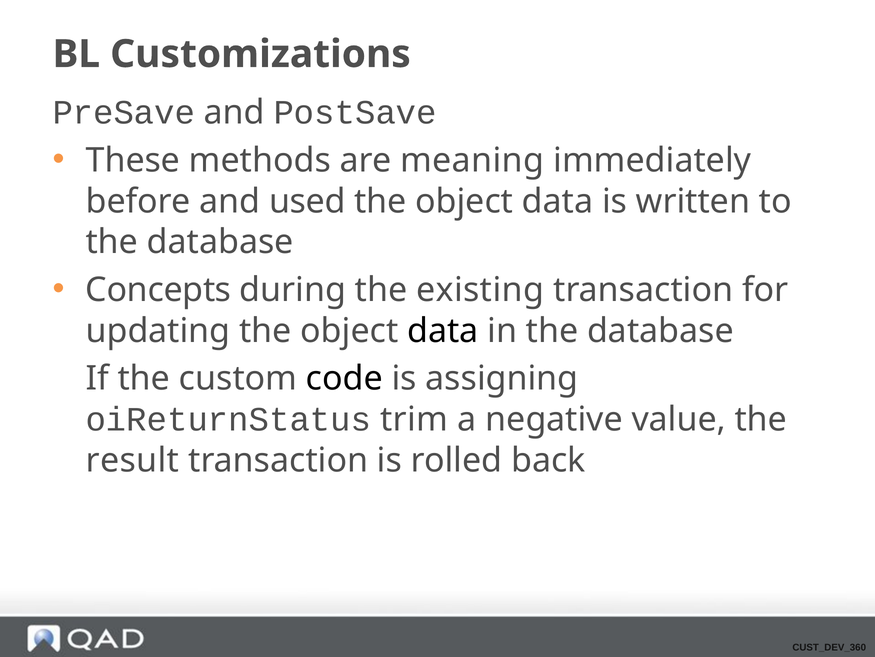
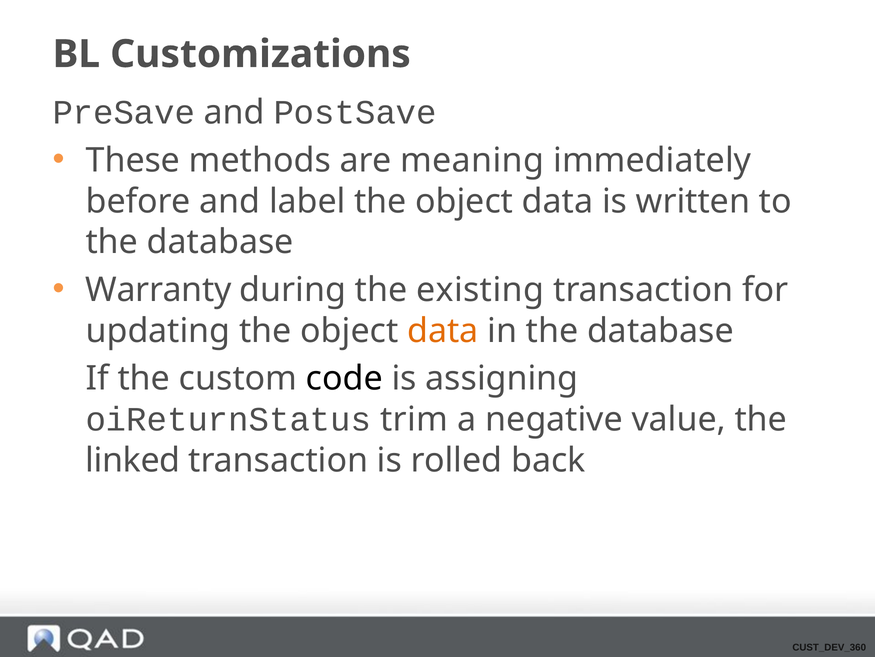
used: used -> label (307, 201)
Concepts: Concepts -> Warranty (158, 290)
data colour: black -> orange (443, 330)
result: result -> linked (133, 460)
